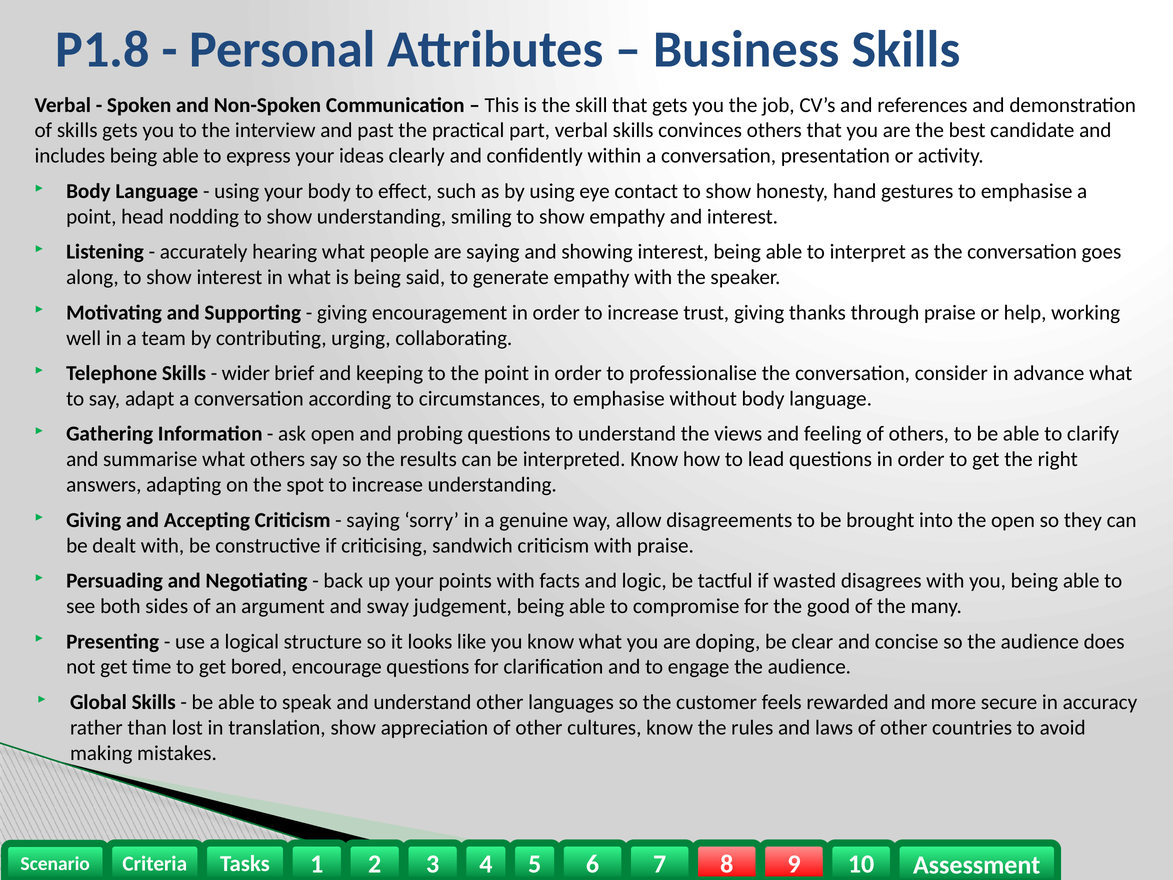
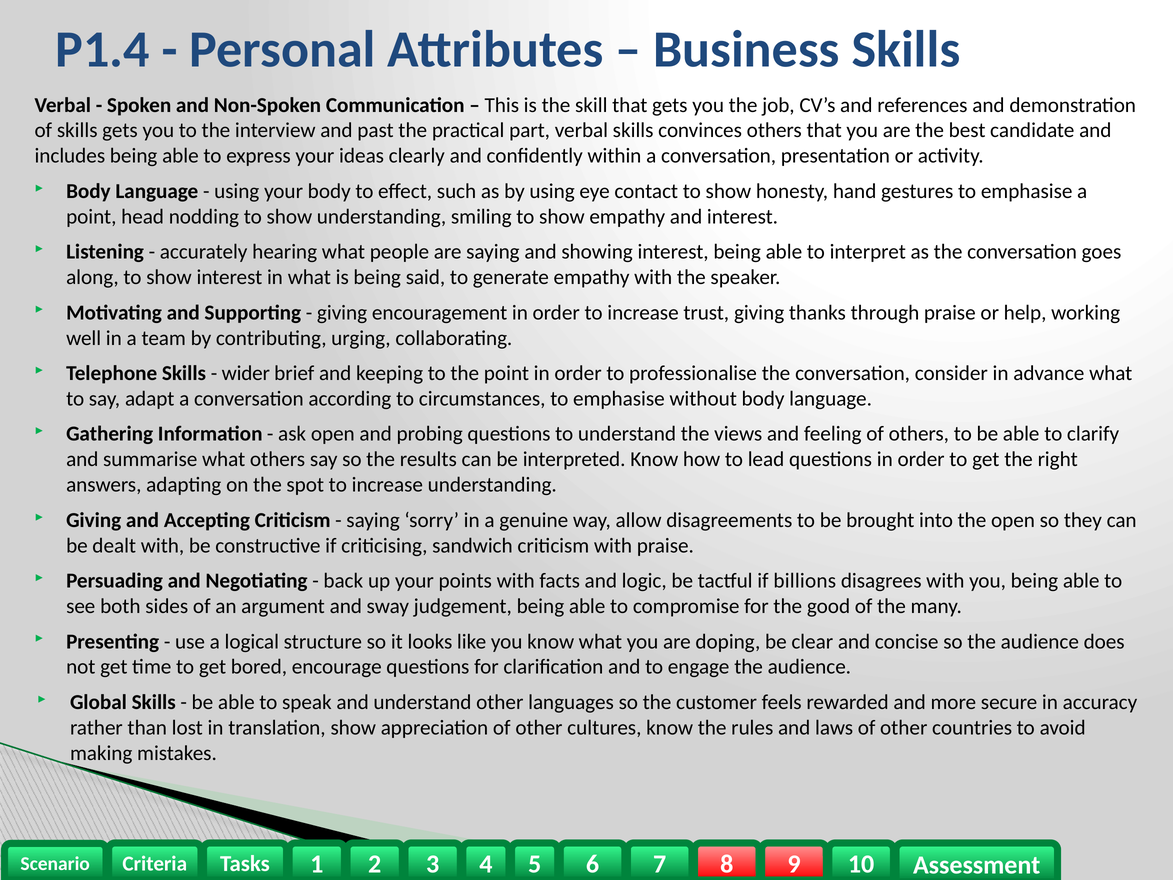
P1.8: P1.8 -> P1.4 (102, 49)
wasted: wasted -> billions (805, 581)
